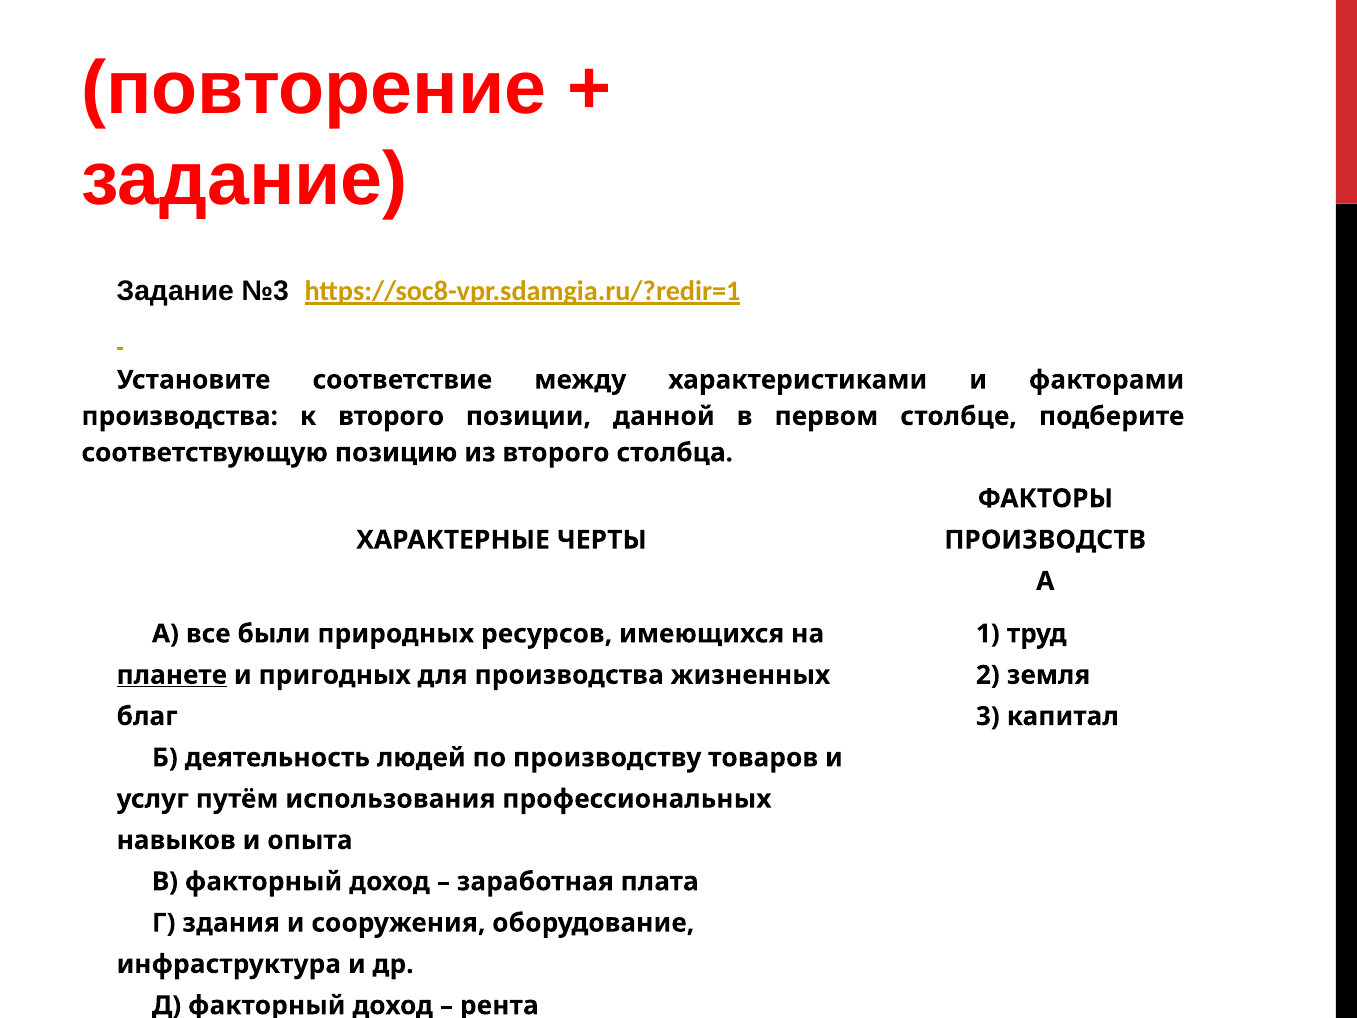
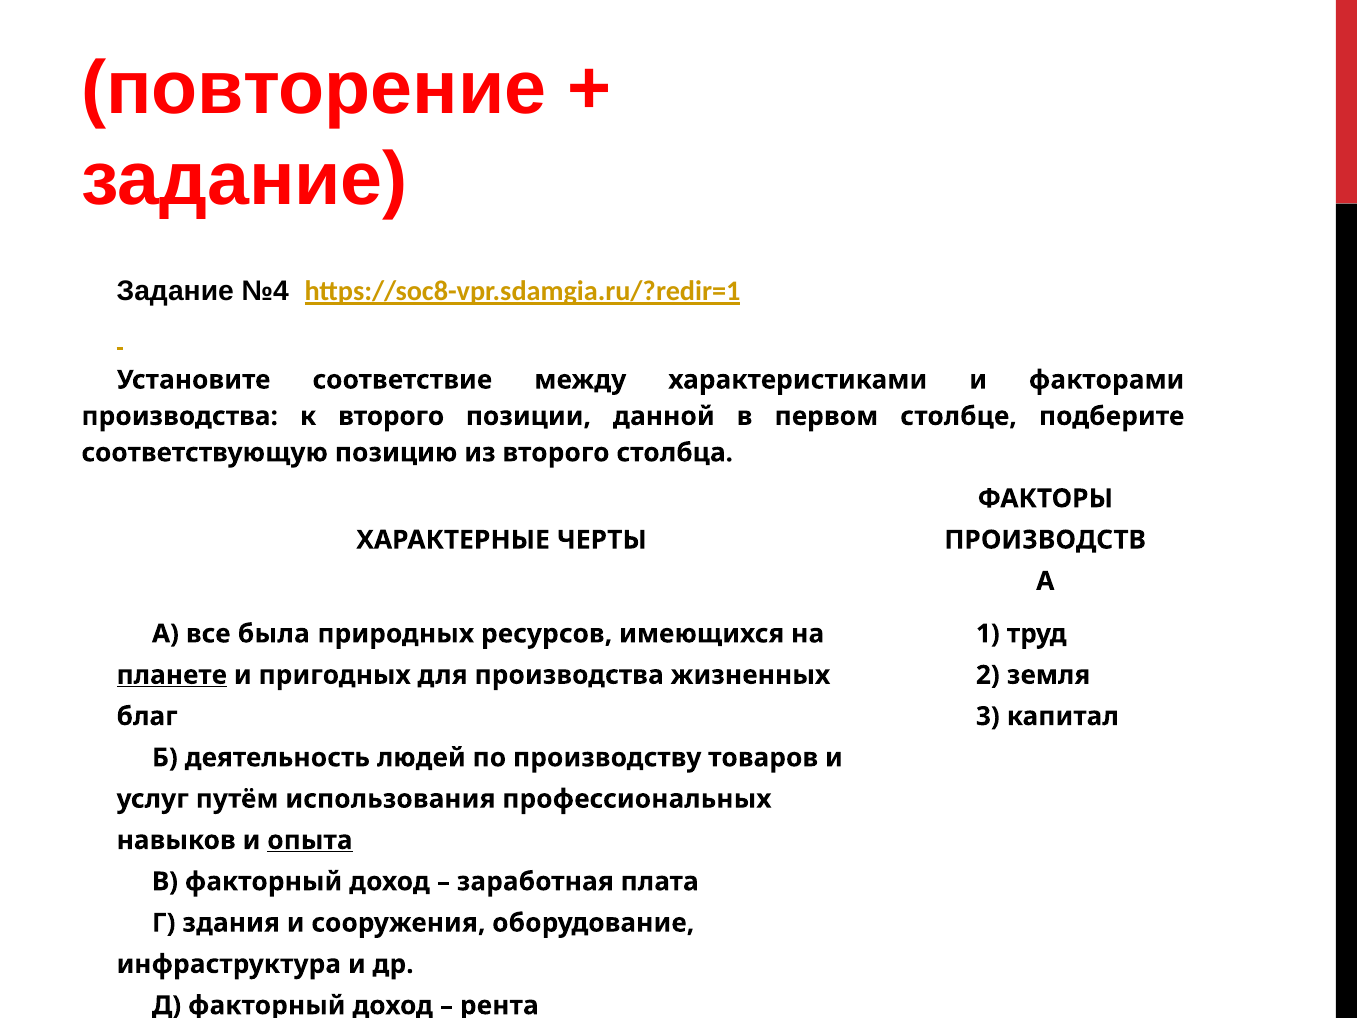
№3: №3 -> №4 (265, 291)
были: были -> была (274, 634)
опыта underline: none -> present (310, 840)
